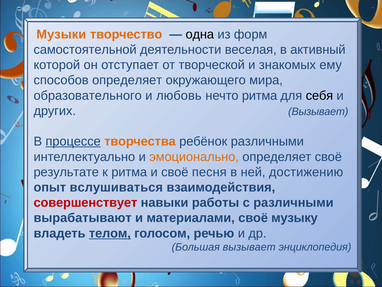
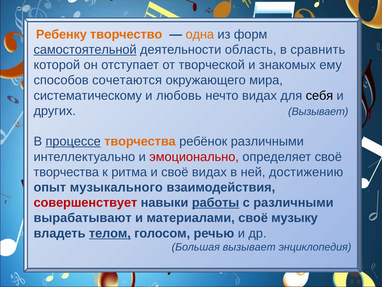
Музыки: Музыки -> Ребенку (61, 34)
одна colour: black -> orange (200, 34)
самостоятельной underline: none -> present (85, 50)
веселая: веселая -> область (251, 50)
активный: активный -> сравнить (318, 50)
способов определяет: определяет -> сочетаются (127, 80)
образовательного: образовательного -> систематическому (88, 95)
нечто ритма: ритма -> видах (259, 95)
эмоционально colour: orange -> red (194, 157)
результате: результате -> творчества (66, 172)
своё песня: песня -> видах (209, 172)
вслушиваться: вслушиваться -> музыкального (116, 187)
работы underline: none -> present (216, 202)
